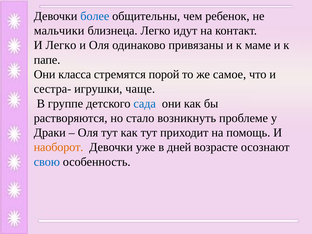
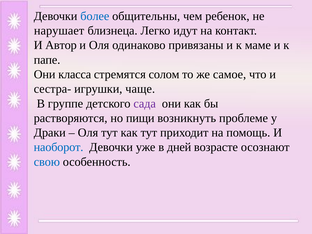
мальчики: мальчики -> нарушает (59, 31)
И Легко: Легко -> Автор (61, 45)
порой: порой -> солом (164, 74)
сада colour: blue -> purple (145, 103)
стало: стало -> пищи (140, 118)
наоборот colour: orange -> blue (59, 147)
